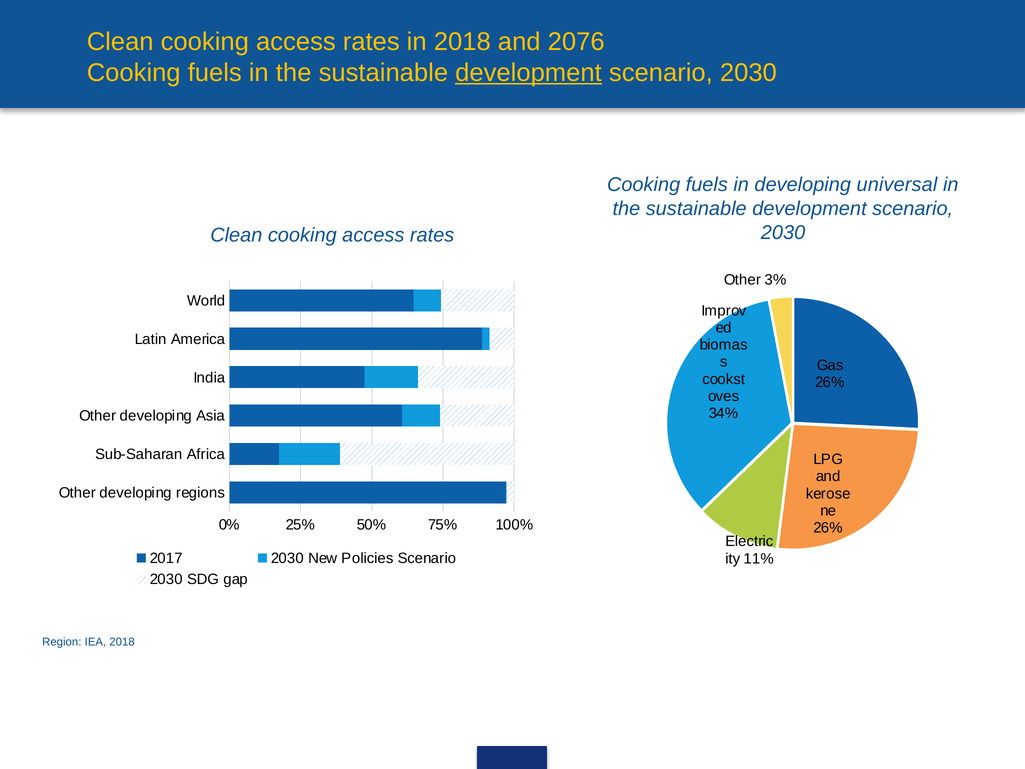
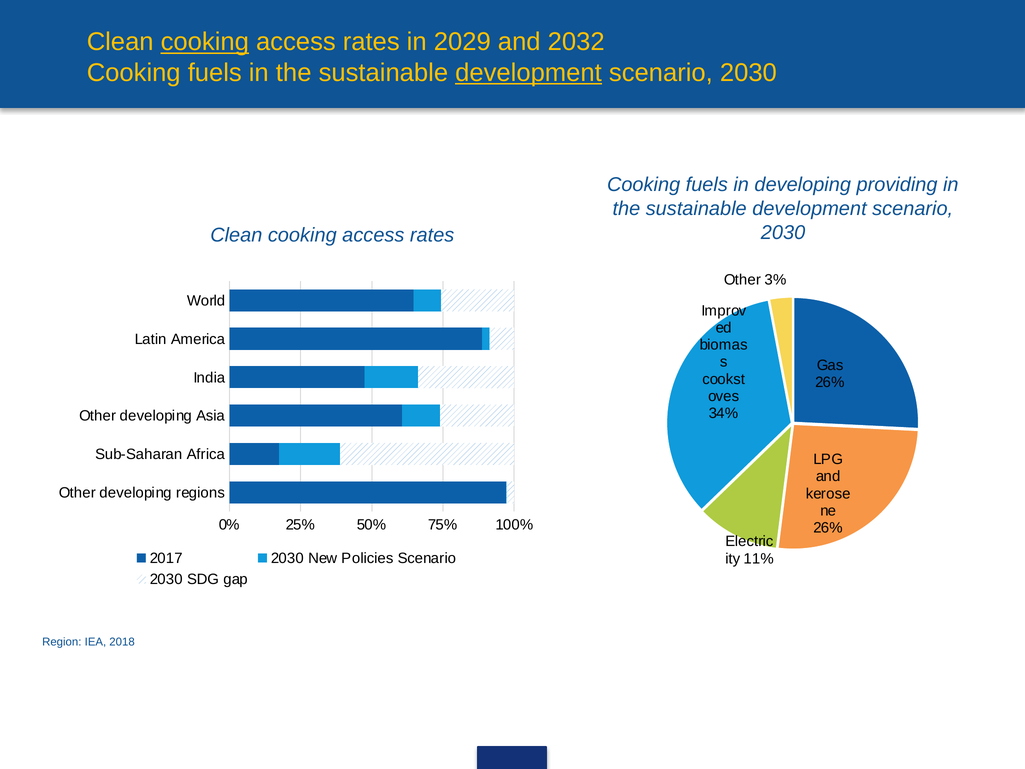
cooking underline: none -> present (205, 42)
in 2018: 2018 -> 2029 (462, 42)
2076: 2076 -> 2032 (576, 42)
universal: universal -> providing (897, 185)
